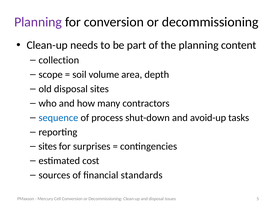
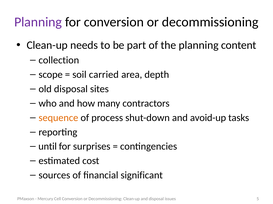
volume: volume -> carried (104, 75)
sequence colour: blue -> orange (58, 118)
sites: sites -> until (48, 147)
standards: standards -> significant (142, 176)
